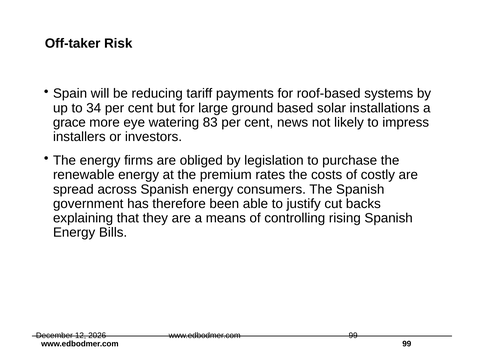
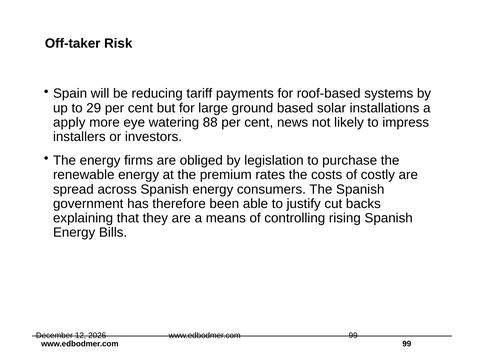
34: 34 -> 29 (94, 108)
grace: grace -> apply (69, 122)
83: 83 -> 88 (210, 122)
